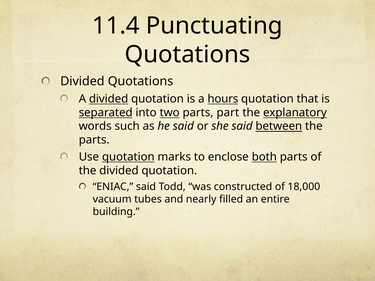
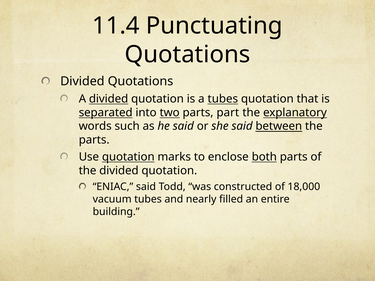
a hours: hours -> tubes (223, 99)
